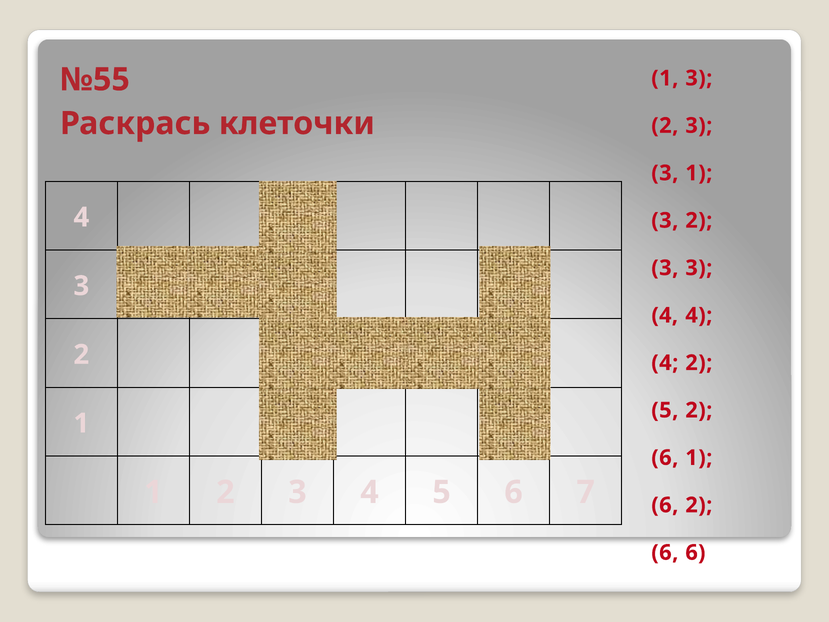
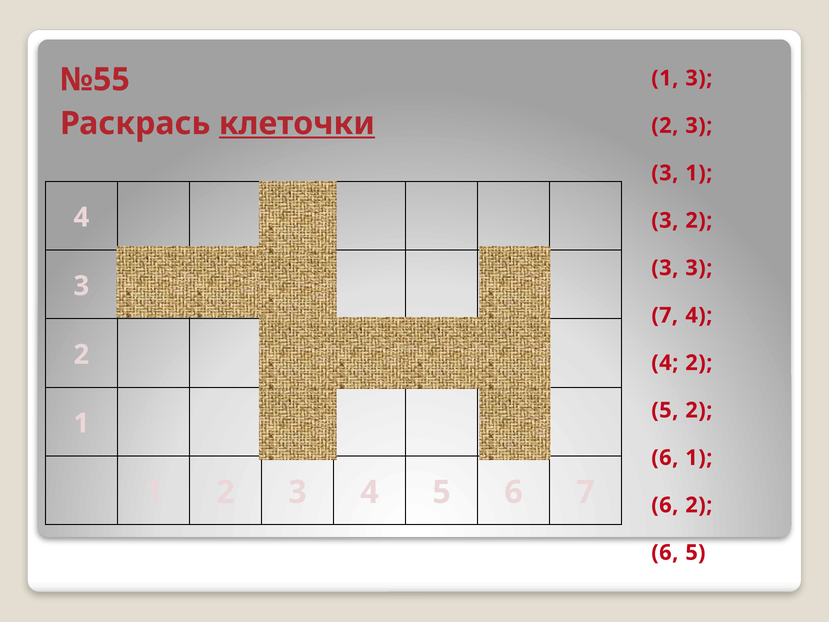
клеточки underline: none -> present (297, 123)
4: 4 -> 7 (665, 315)
6 6: 6 -> 5 (695, 552)
